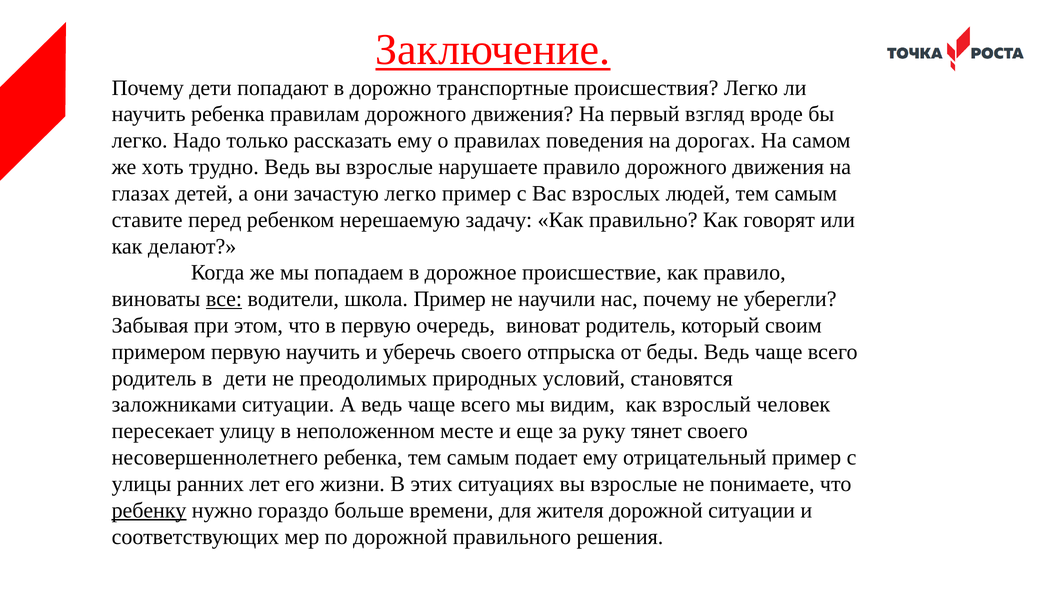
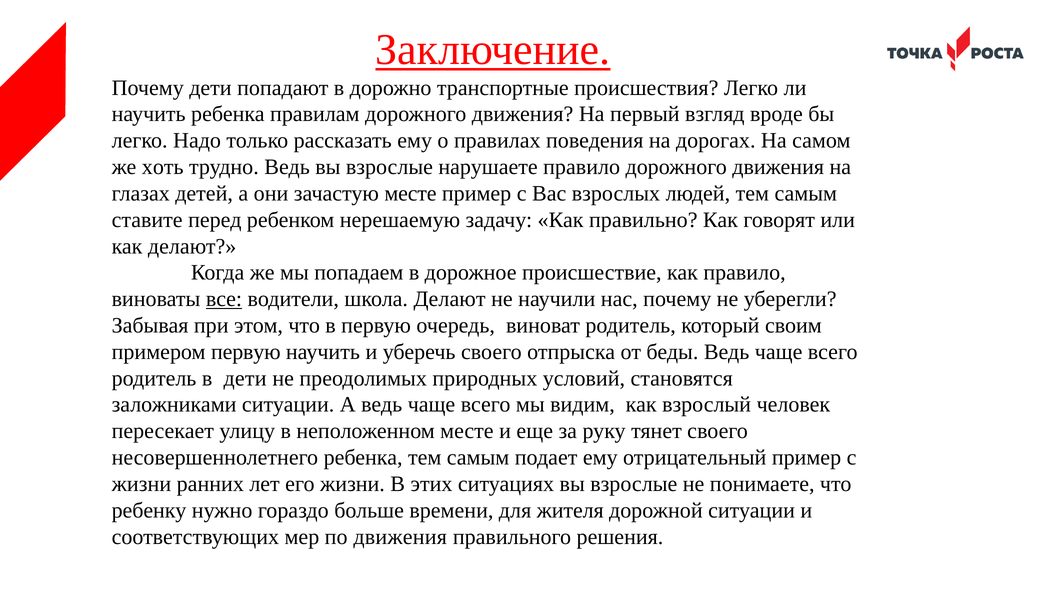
зачастую легко: легко -> месте (411, 193)
школа Пример: Пример -> Делают (450, 299)
улицы: улицы -> жизни (141, 484)
ребенку underline: present -> none (149, 510)
по дорожной: дорожной -> движения (400, 537)
